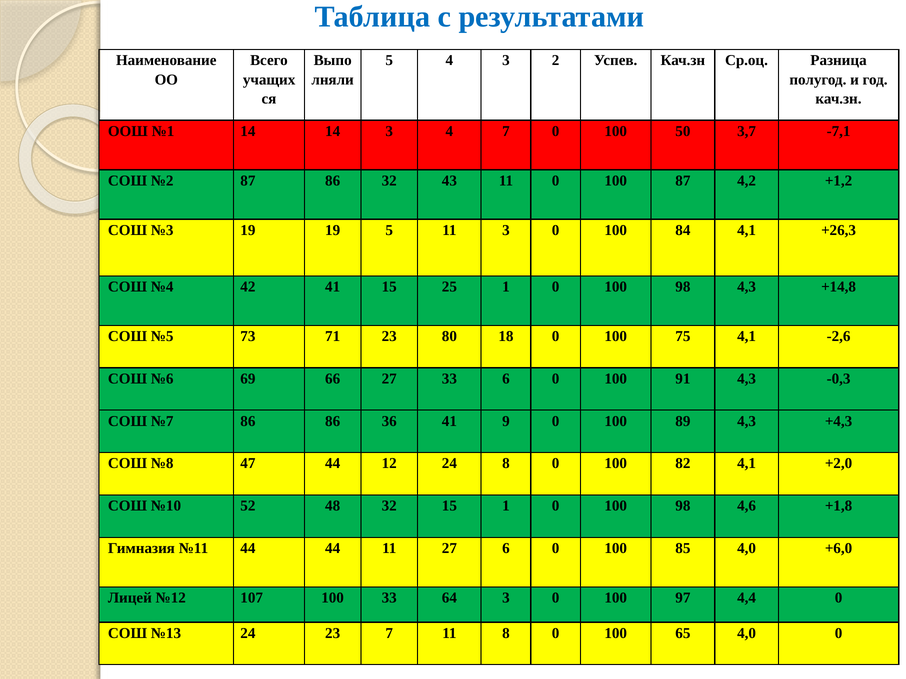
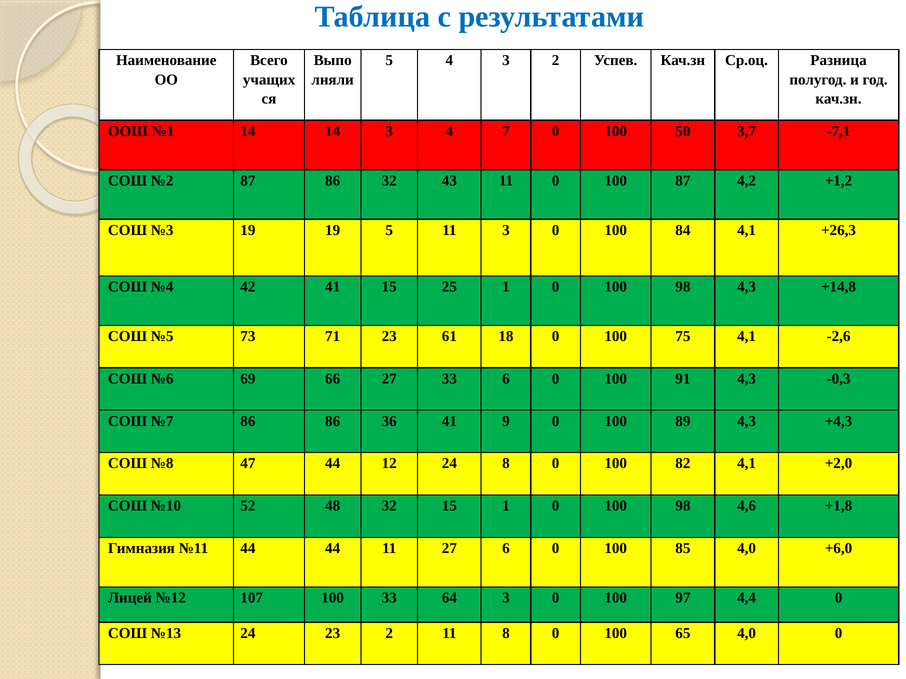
80: 80 -> 61 (449, 337)
23 7: 7 -> 2 (389, 634)
